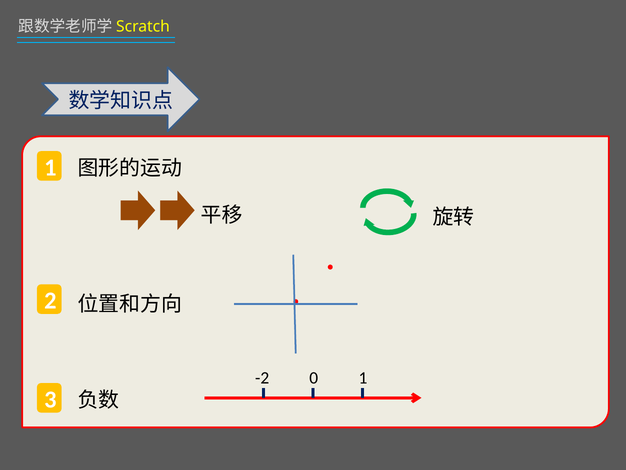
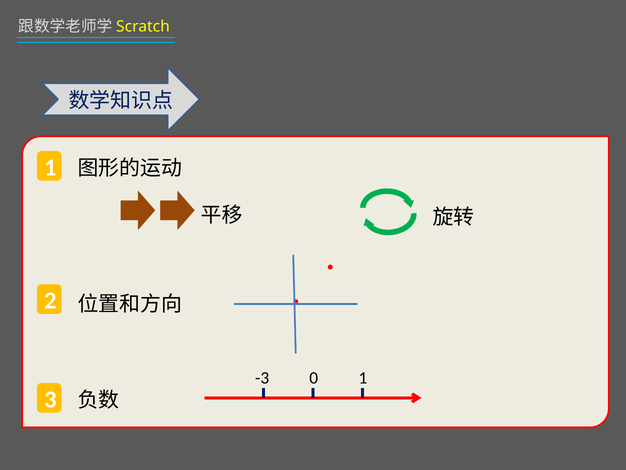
-2: -2 -> -3 (262, 378)
